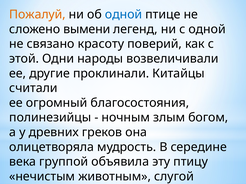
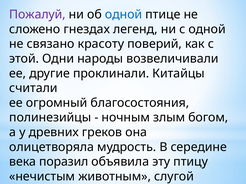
Пожалуй colour: orange -> purple (37, 15)
вымени: вымени -> гнездах (87, 29)
группой: группой -> поразил (64, 162)
